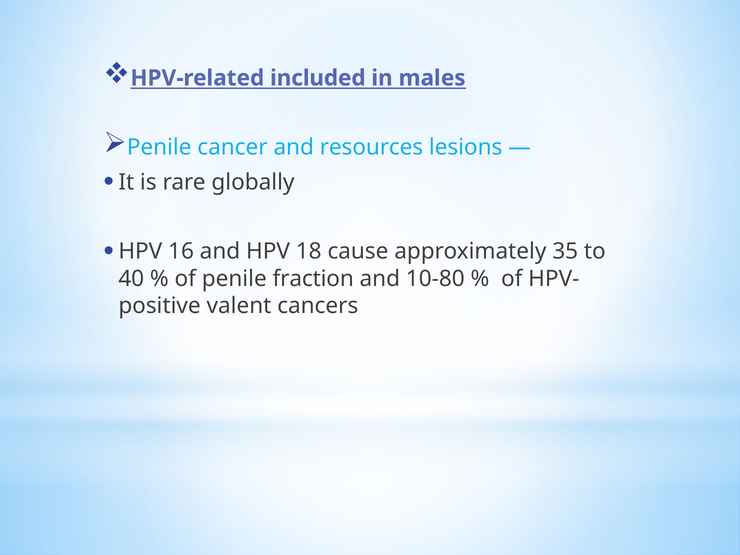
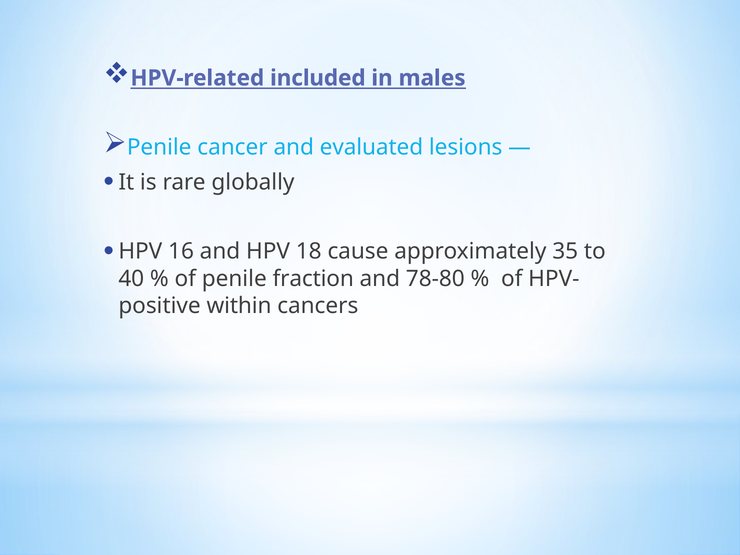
resources: resources -> evaluated (371, 147)
10-80: 10-80 -> 78-80 (435, 279)
valent: valent -> within (239, 306)
